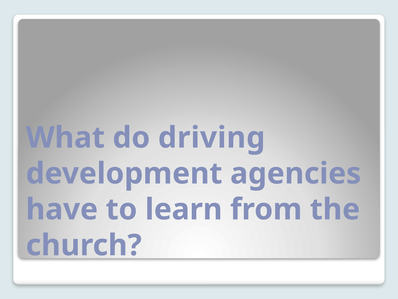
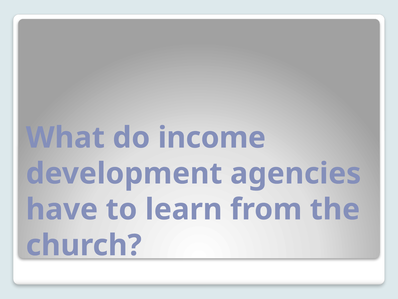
driving: driving -> income (212, 138)
